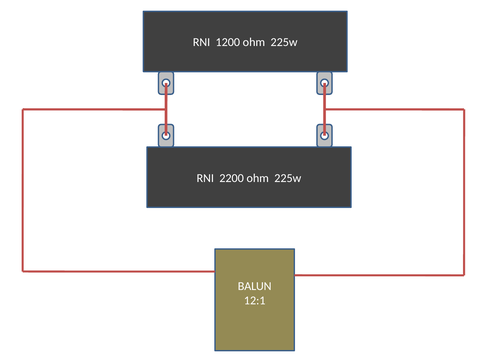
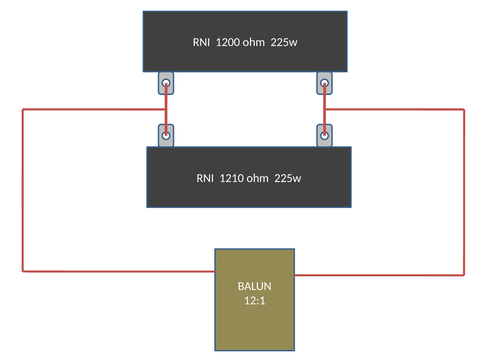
2200: 2200 -> 1210 (232, 178)
